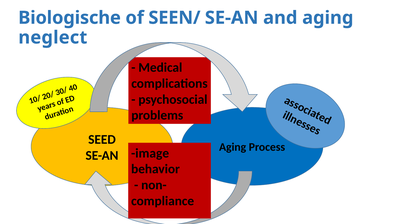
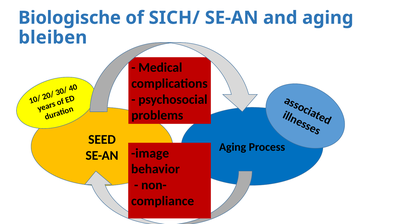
SEEN/: SEEN/ -> SICH/ (174, 18)
neglect: neglect -> bleiben (53, 37)
